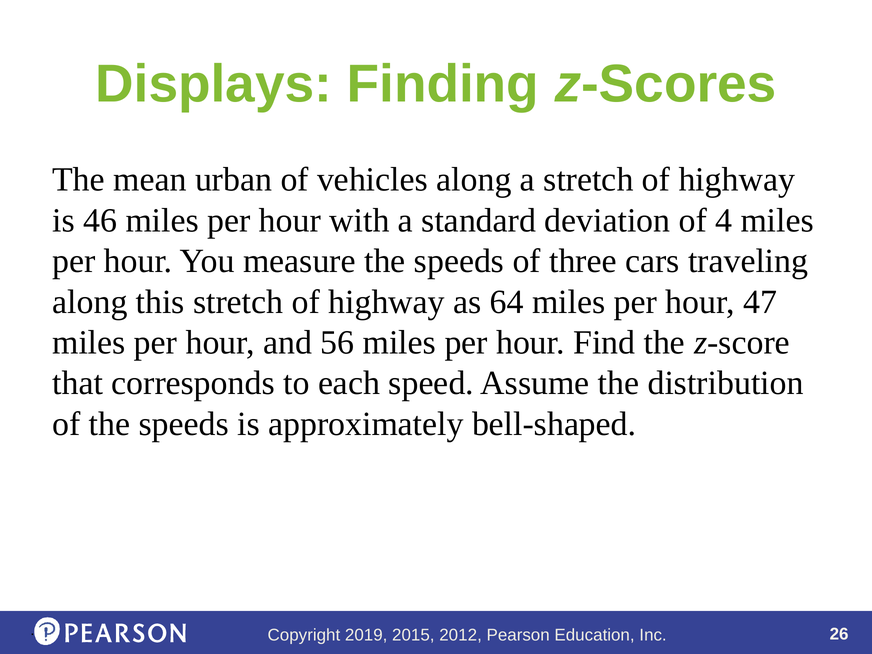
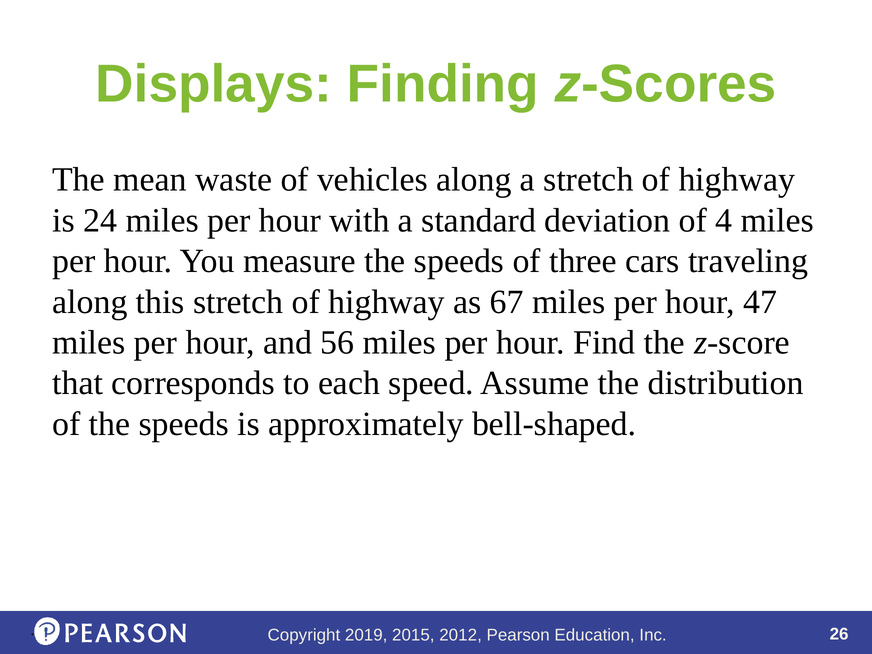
urban: urban -> waste (234, 180)
46: 46 -> 24 (100, 220)
64: 64 -> 67 (507, 302)
